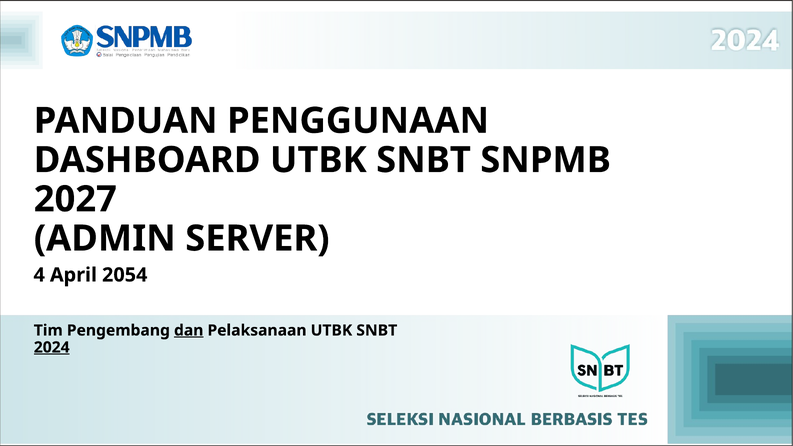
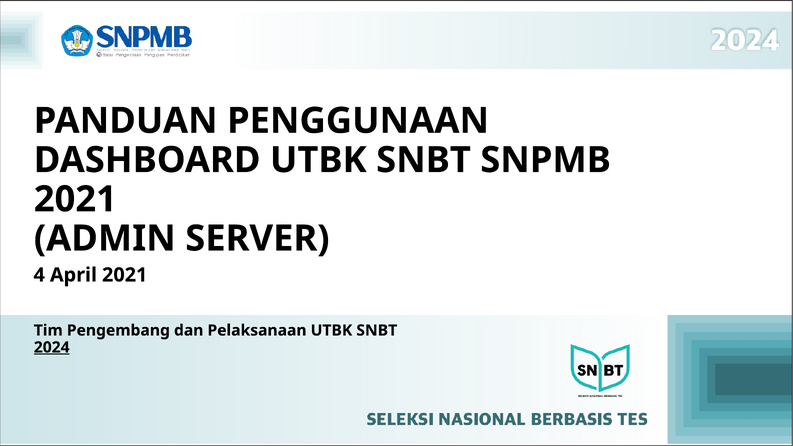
2027: 2027 -> 2021 (75, 199)
April 2054: 2054 -> 2021 (125, 275)
dan underline: present -> none (189, 330)
